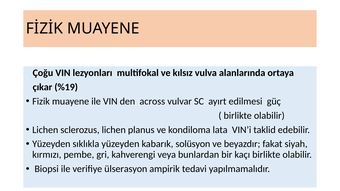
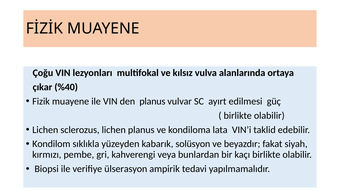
%19: %19 -> %40 (66, 87)
den across: across -> planus (152, 101)
Yüzeyden: Yüzeyden -> Kondilom (51, 144)
